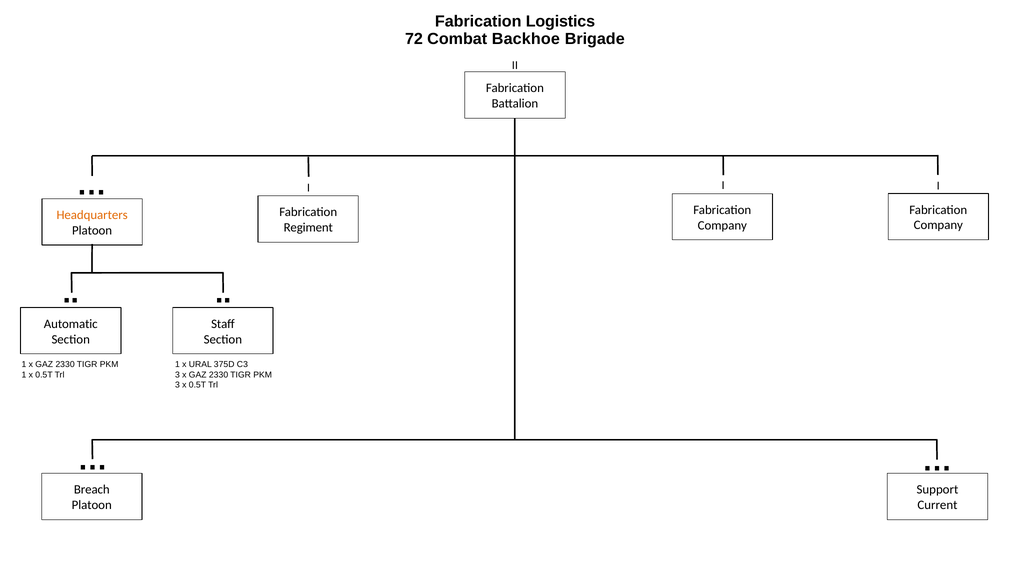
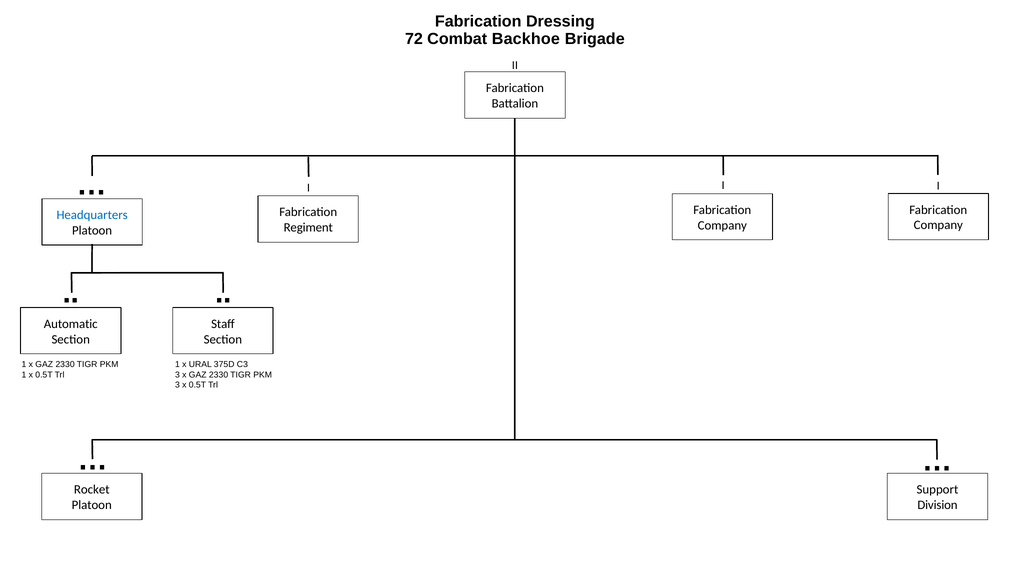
Logistics: Logistics -> Dressing (560, 22)
Headquarters colour: orange -> blue (92, 215)
Breach: Breach -> Rocket (92, 490)
Current: Current -> Division (937, 505)
